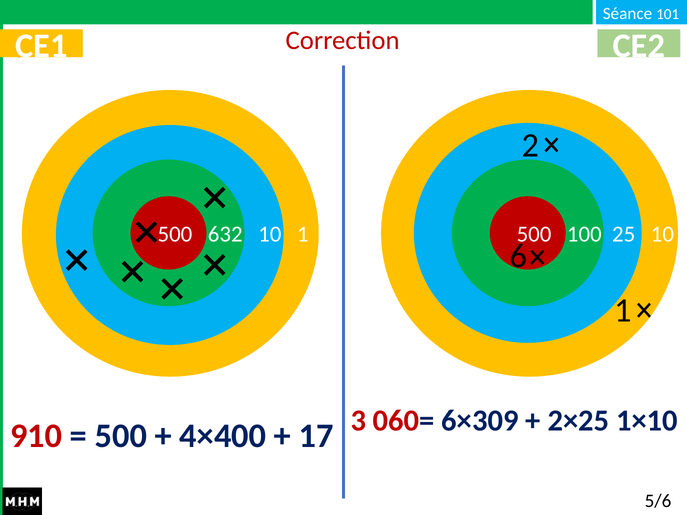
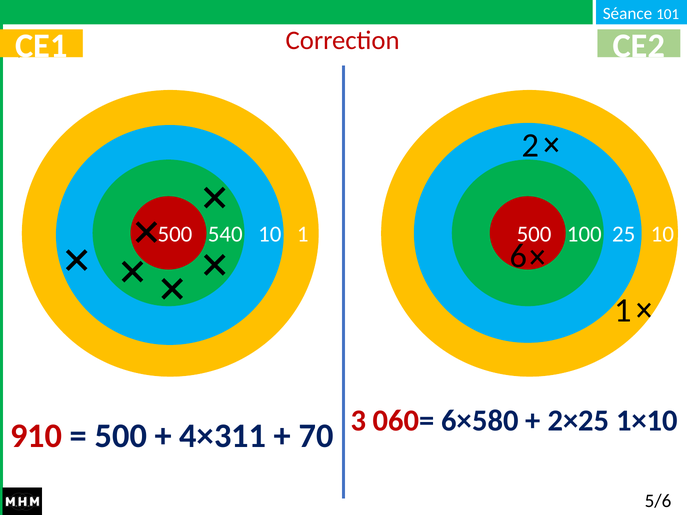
632: 632 -> 540 (225, 234)
6×309: 6×309 -> 6×580 (480, 421)
4×400: 4×400 -> 4×311 (223, 436)
17: 17 -> 70 (316, 436)
